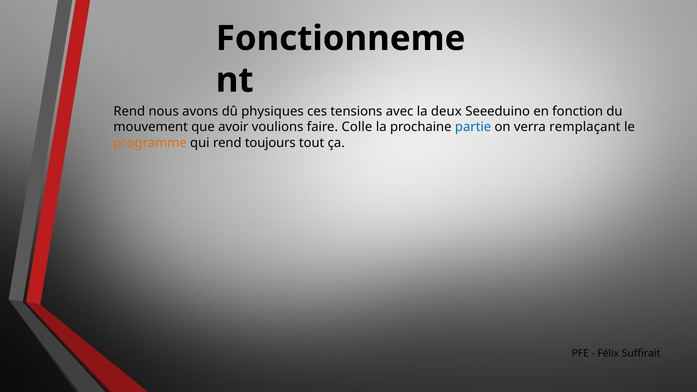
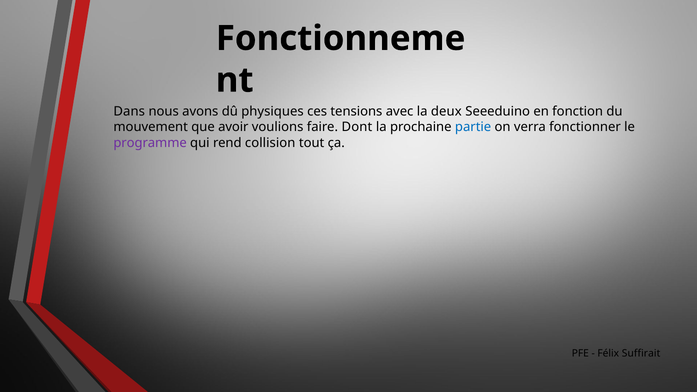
Rend: Rend -> Dans (129, 111)
Colle: Colle -> Dont (357, 127)
remplaçant: remplaçant -> fonctionner (585, 127)
programme colour: orange -> purple (150, 143)
toujours: toujours -> collision (270, 143)
